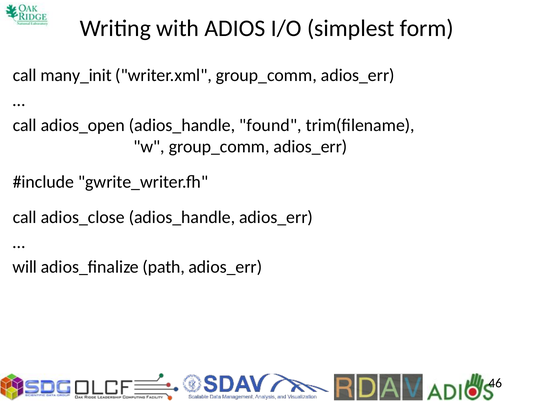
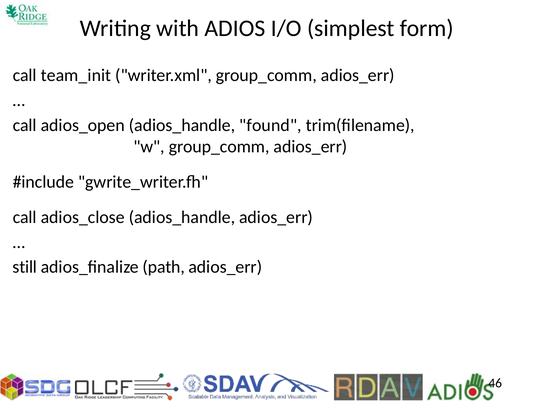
many_init: many_init -> team_init (76, 75)
will: will -> still (25, 267)
